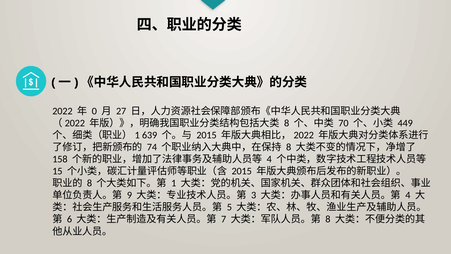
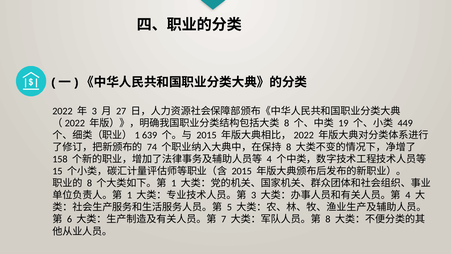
0: 0 -> 3 (94, 111)
70: 70 -> 19 (343, 123)
9: 9 -> 1 (129, 195)
